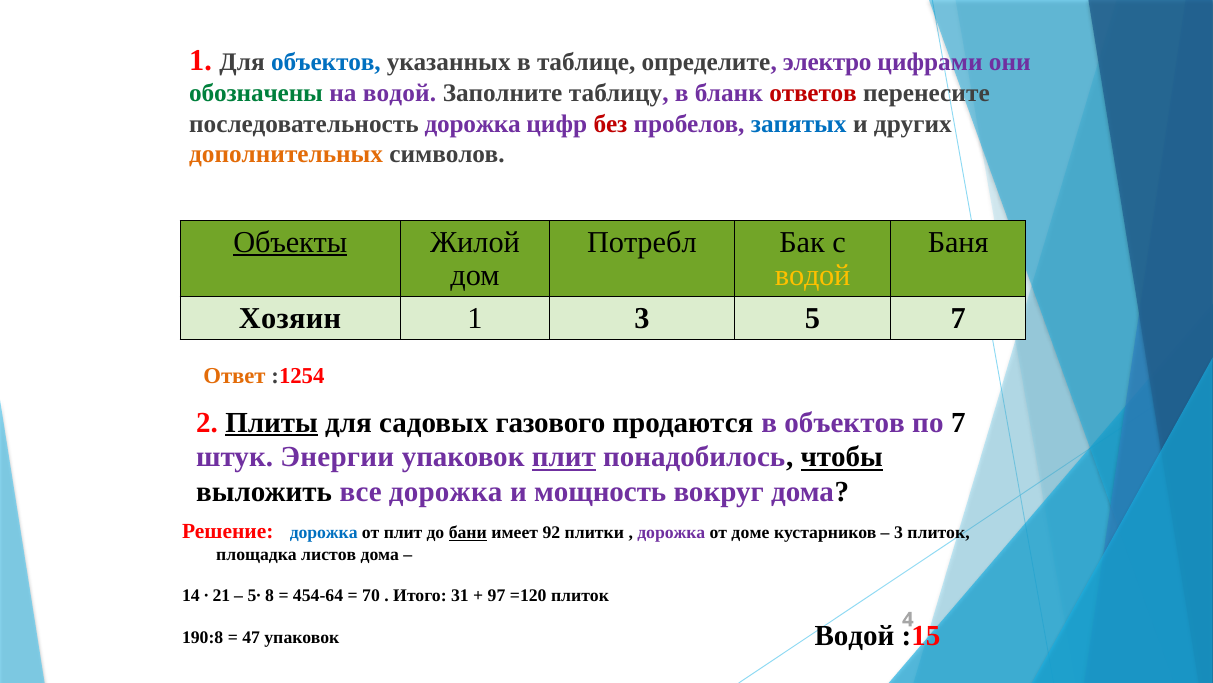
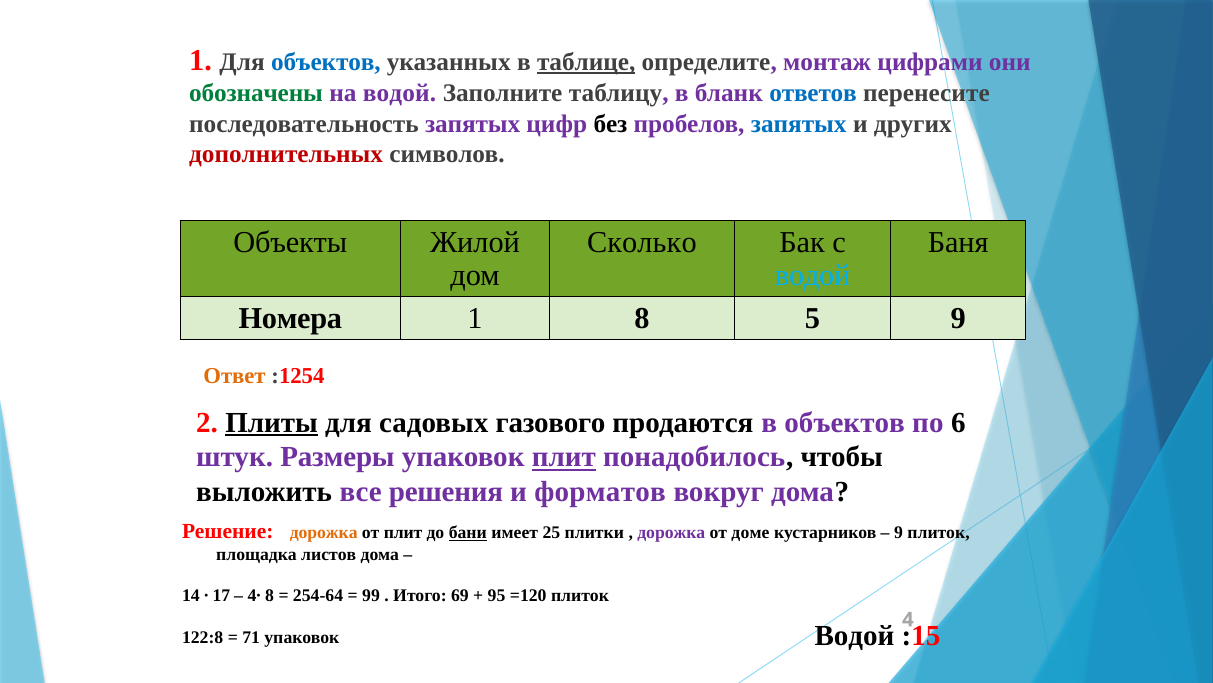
таблице underline: none -> present (586, 62)
электро: электро -> монтаж (827, 62)
ответов colour: red -> blue (813, 93)
последовательность дорожка: дорожка -> запятых (473, 124)
без colour: red -> black (610, 124)
дополнительных colour: orange -> red (286, 154)
Объекты underline: present -> none (290, 242)
Потребл: Потребл -> Сколько (642, 242)
водой colour: yellow -> light blue (813, 275)
Хозяин: Хозяин -> Номера (290, 318)
1 3: 3 -> 8 (642, 318)
5 7: 7 -> 9 (958, 318)
по 7: 7 -> 6 (958, 422)
Энергии: Энергии -> Размеры (337, 457)
чтобы underline: present -> none (842, 457)
все дорожка: дорожка -> решения (446, 492)
мощность: мощность -> форматов (600, 492)
дорожка colour: blue -> orange (324, 532)
92: 92 -> 25 (551, 532)
3: 3 -> 9 (898, 532)
21: 21 -> 17 (221, 595)
5∙: 5∙ -> 4∙ (254, 595)
454-64: 454-64 -> 254-64 (318, 595)
70: 70 -> 99 (371, 595)
31: 31 -> 69 (460, 595)
97: 97 -> 95 (497, 595)
190:8: 190:8 -> 122:8 (203, 637)
47: 47 -> 71 (251, 637)
